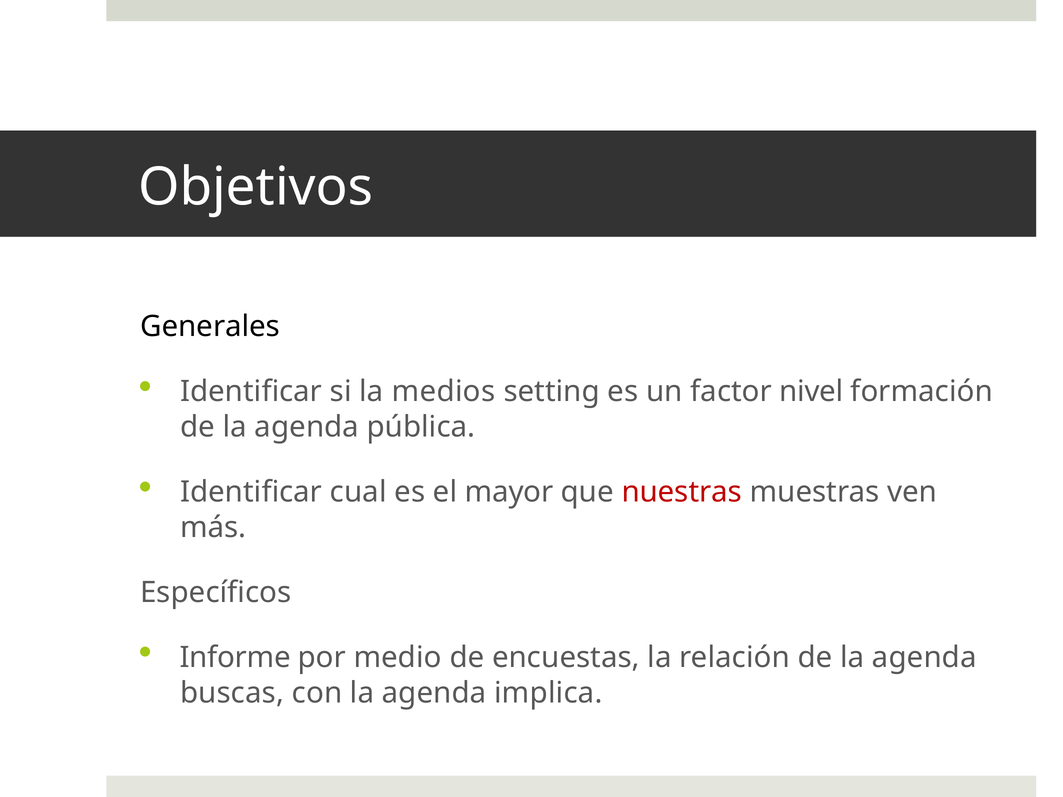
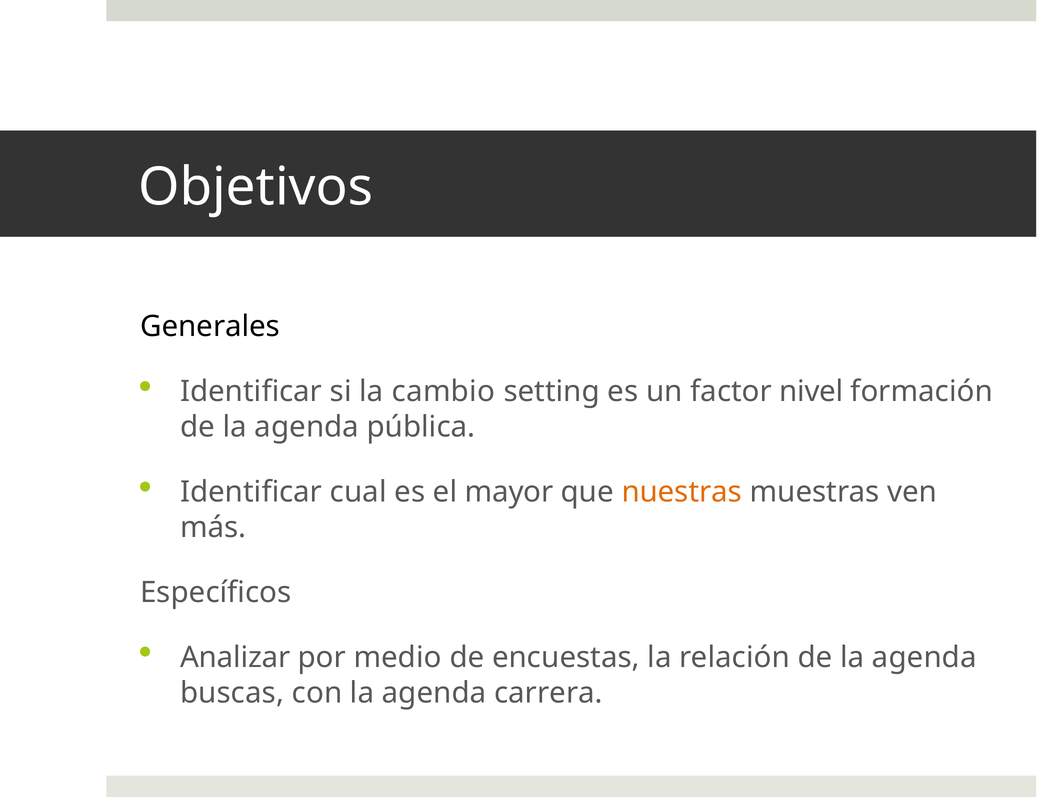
medios: medios -> cambio (443, 392)
nuestras colour: red -> orange (682, 492)
Informe: Informe -> Analizar (235, 658)
implica: implica -> carrera (548, 693)
